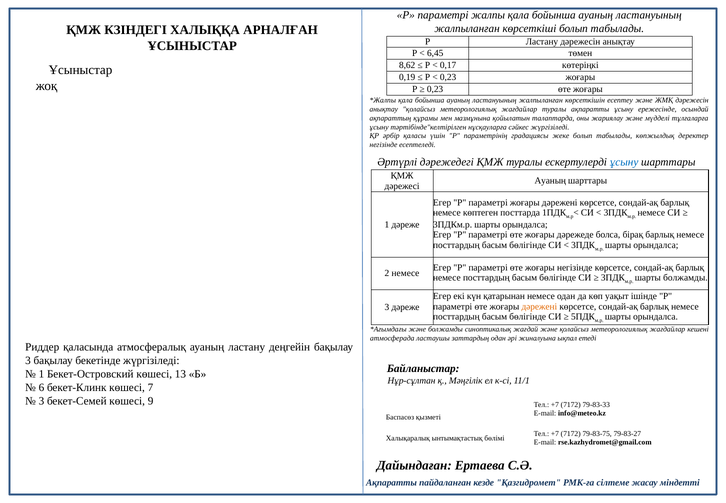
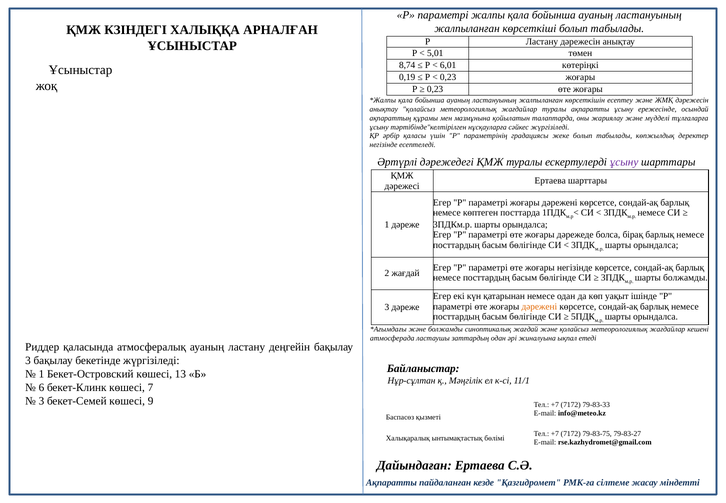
6,45: 6,45 -> 5,01 (435, 53)
8,62: 8,62 -> 8,74 (407, 65)
0,17: 0,17 -> 6,01 (448, 65)
ұсыну colour: blue -> purple (624, 162)
Ауаның: Ауаның -> Ертаева (550, 181)
2 немесе: немесе -> жағдай (406, 273)
